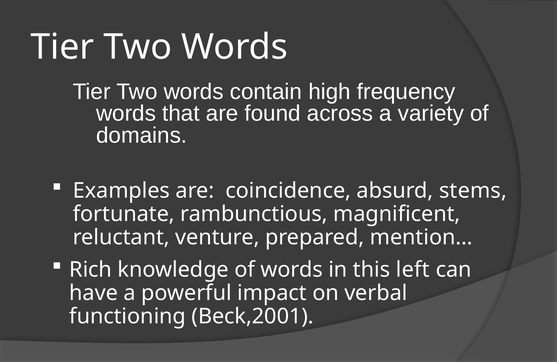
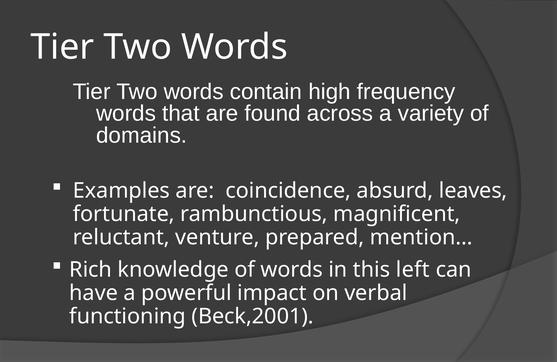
stems: stems -> leaves (473, 191)
